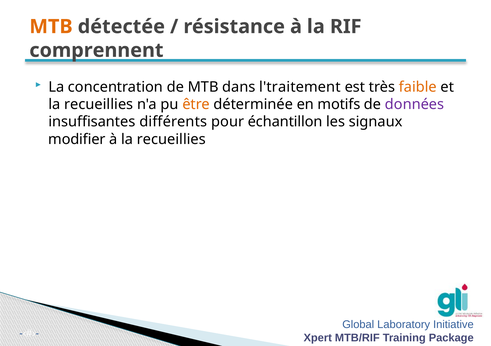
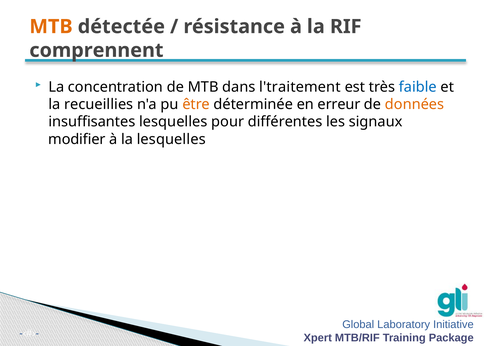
faible colour: orange -> blue (418, 87)
motifs: motifs -> erreur (339, 105)
données colour: purple -> orange (414, 105)
insuffisantes différents: différents -> lesquelles (173, 122)
échantillon: échantillon -> différentes (285, 122)
à la recueillies: recueillies -> lesquelles (171, 140)
